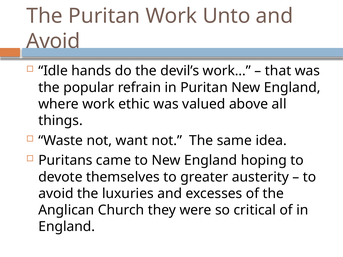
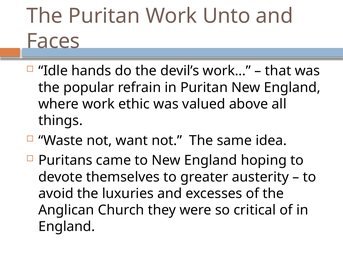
Avoid: Avoid -> Faces (53, 41)
